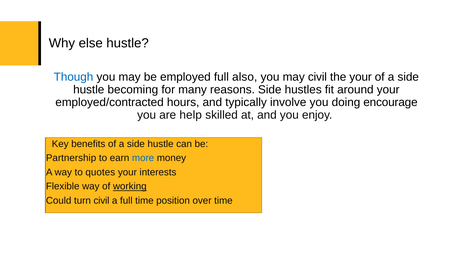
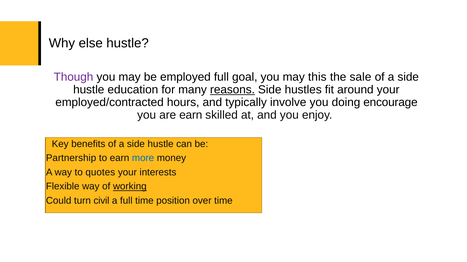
Though colour: blue -> purple (74, 77)
also: also -> goal (245, 77)
may civil: civil -> this (317, 77)
the your: your -> sale (360, 77)
becoming: becoming -> education (133, 90)
reasons underline: none -> present (232, 90)
are help: help -> earn (191, 115)
